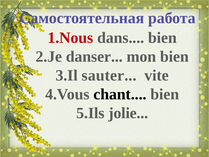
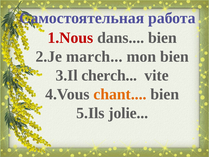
danser: danser -> march (94, 56)
sauter: sauter -> cherch (109, 75)
chant colour: black -> orange (120, 94)
